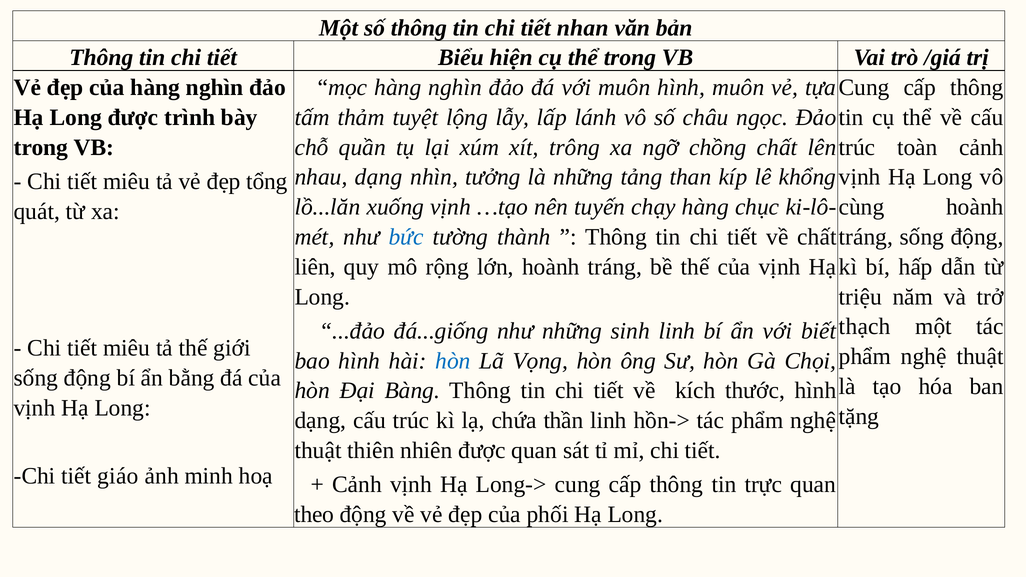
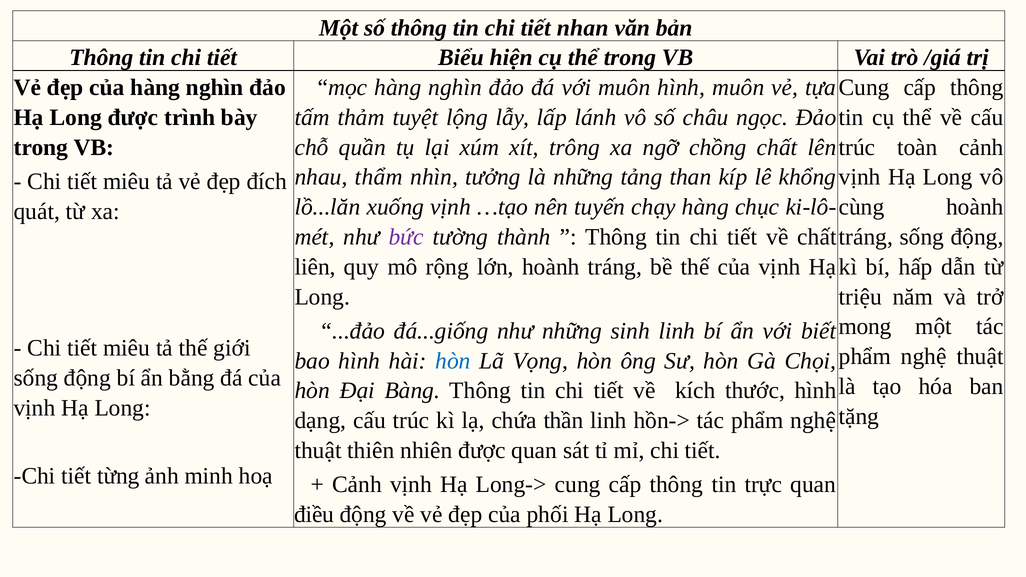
nhau dạng: dạng -> thẩm (379, 177)
tổng: tổng -> đích (267, 182)
bức colour: blue -> purple (406, 237)
thạch: thạch -> mong (865, 327)
giáo: giáo -> từng (118, 476)
theo: theo -> điều (314, 515)
